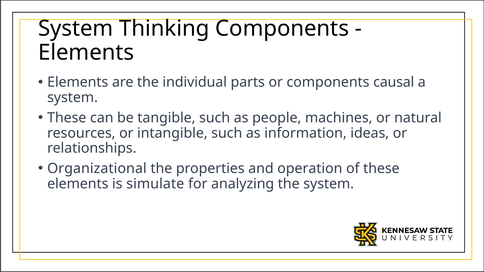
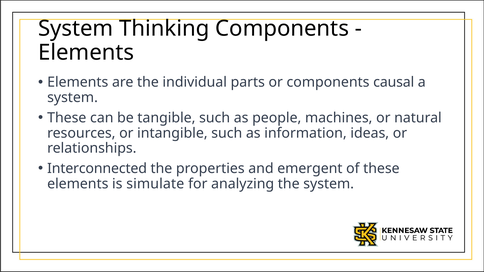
Organizational: Organizational -> Interconnected (97, 169)
operation: operation -> emergent (310, 169)
